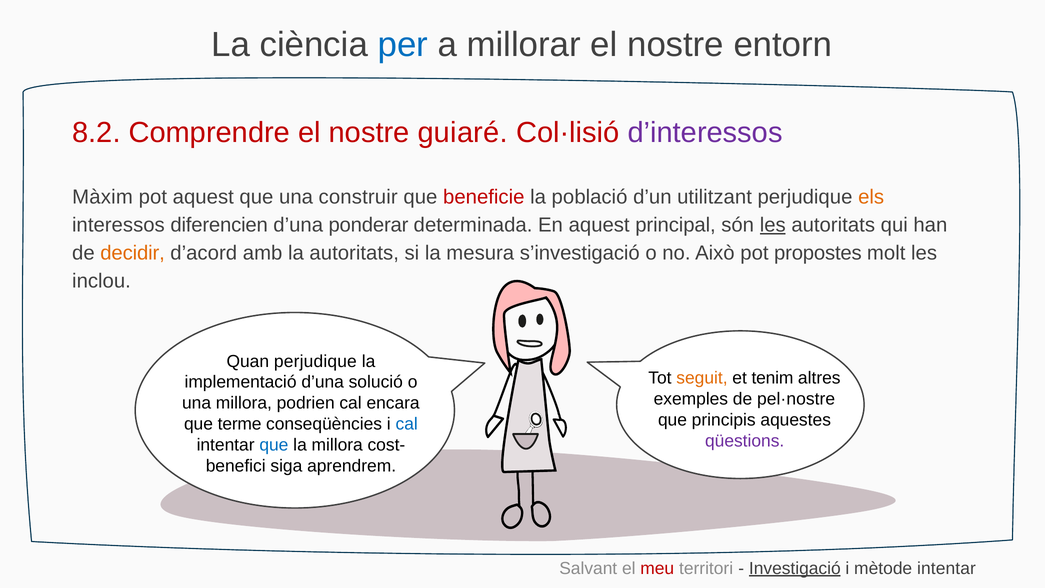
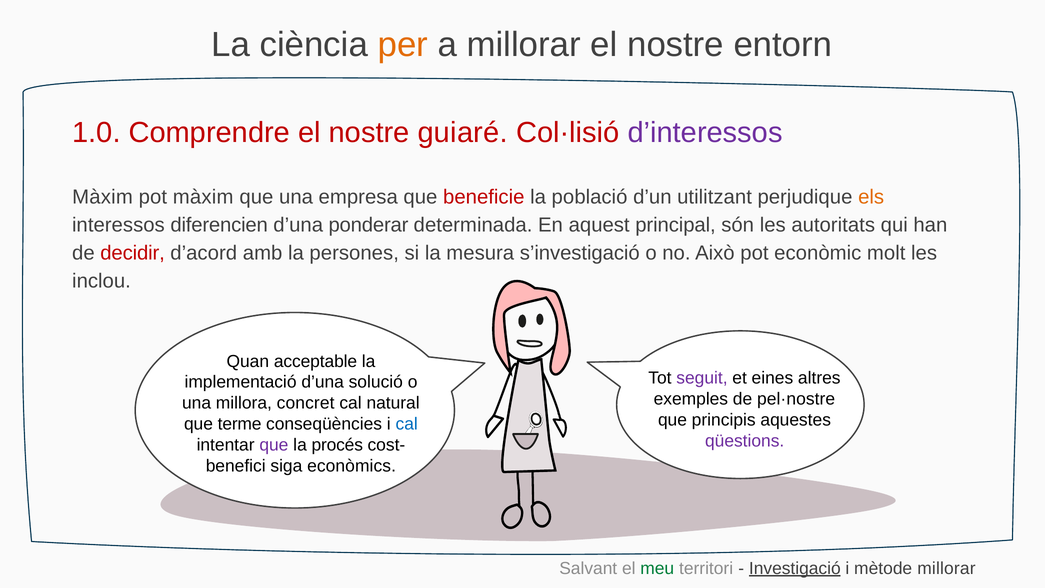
per colour: blue -> orange (403, 45)
8.2: 8.2 -> 1.0 (96, 133)
pot aquest: aquest -> màxim (203, 197)
construir: construir -> empresa (358, 197)
les underline: present -> none (773, 225)
decidir colour: orange -> red (133, 253)
la autoritats: autoritats -> persones (354, 253)
propostes: propostes -> econòmic (818, 253)
Quan perjudique: perjudique -> acceptable (316, 361)
seguit colour: orange -> purple (702, 378)
tenim: tenim -> eines (772, 378)
podrien: podrien -> concret (306, 403)
encara: encara -> natural (393, 403)
que colour: blue -> purple (274, 445)
la millora: millora -> procés (337, 445)
aprendrem: aprendrem -> econòmics (352, 466)
meu colour: red -> green (657, 568)
mètode intentar: intentar -> millorar (946, 568)
